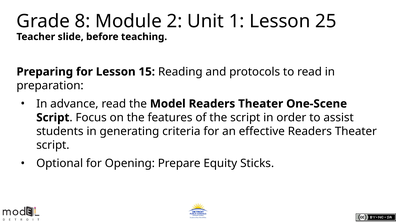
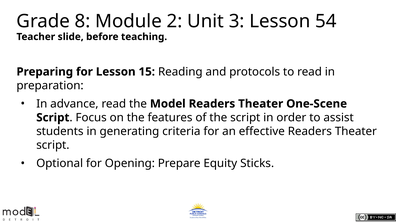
1: 1 -> 3 (237, 21)
25: 25 -> 54 (326, 21)
